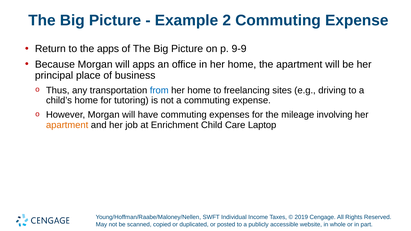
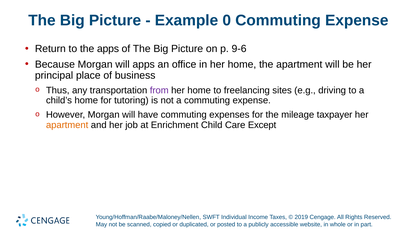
2: 2 -> 0 (227, 21)
9-9: 9-9 -> 9-6 (239, 49)
from colour: blue -> purple (159, 90)
involving: involving -> taxpayer (335, 115)
Laptop: Laptop -> Except (262, 125)
